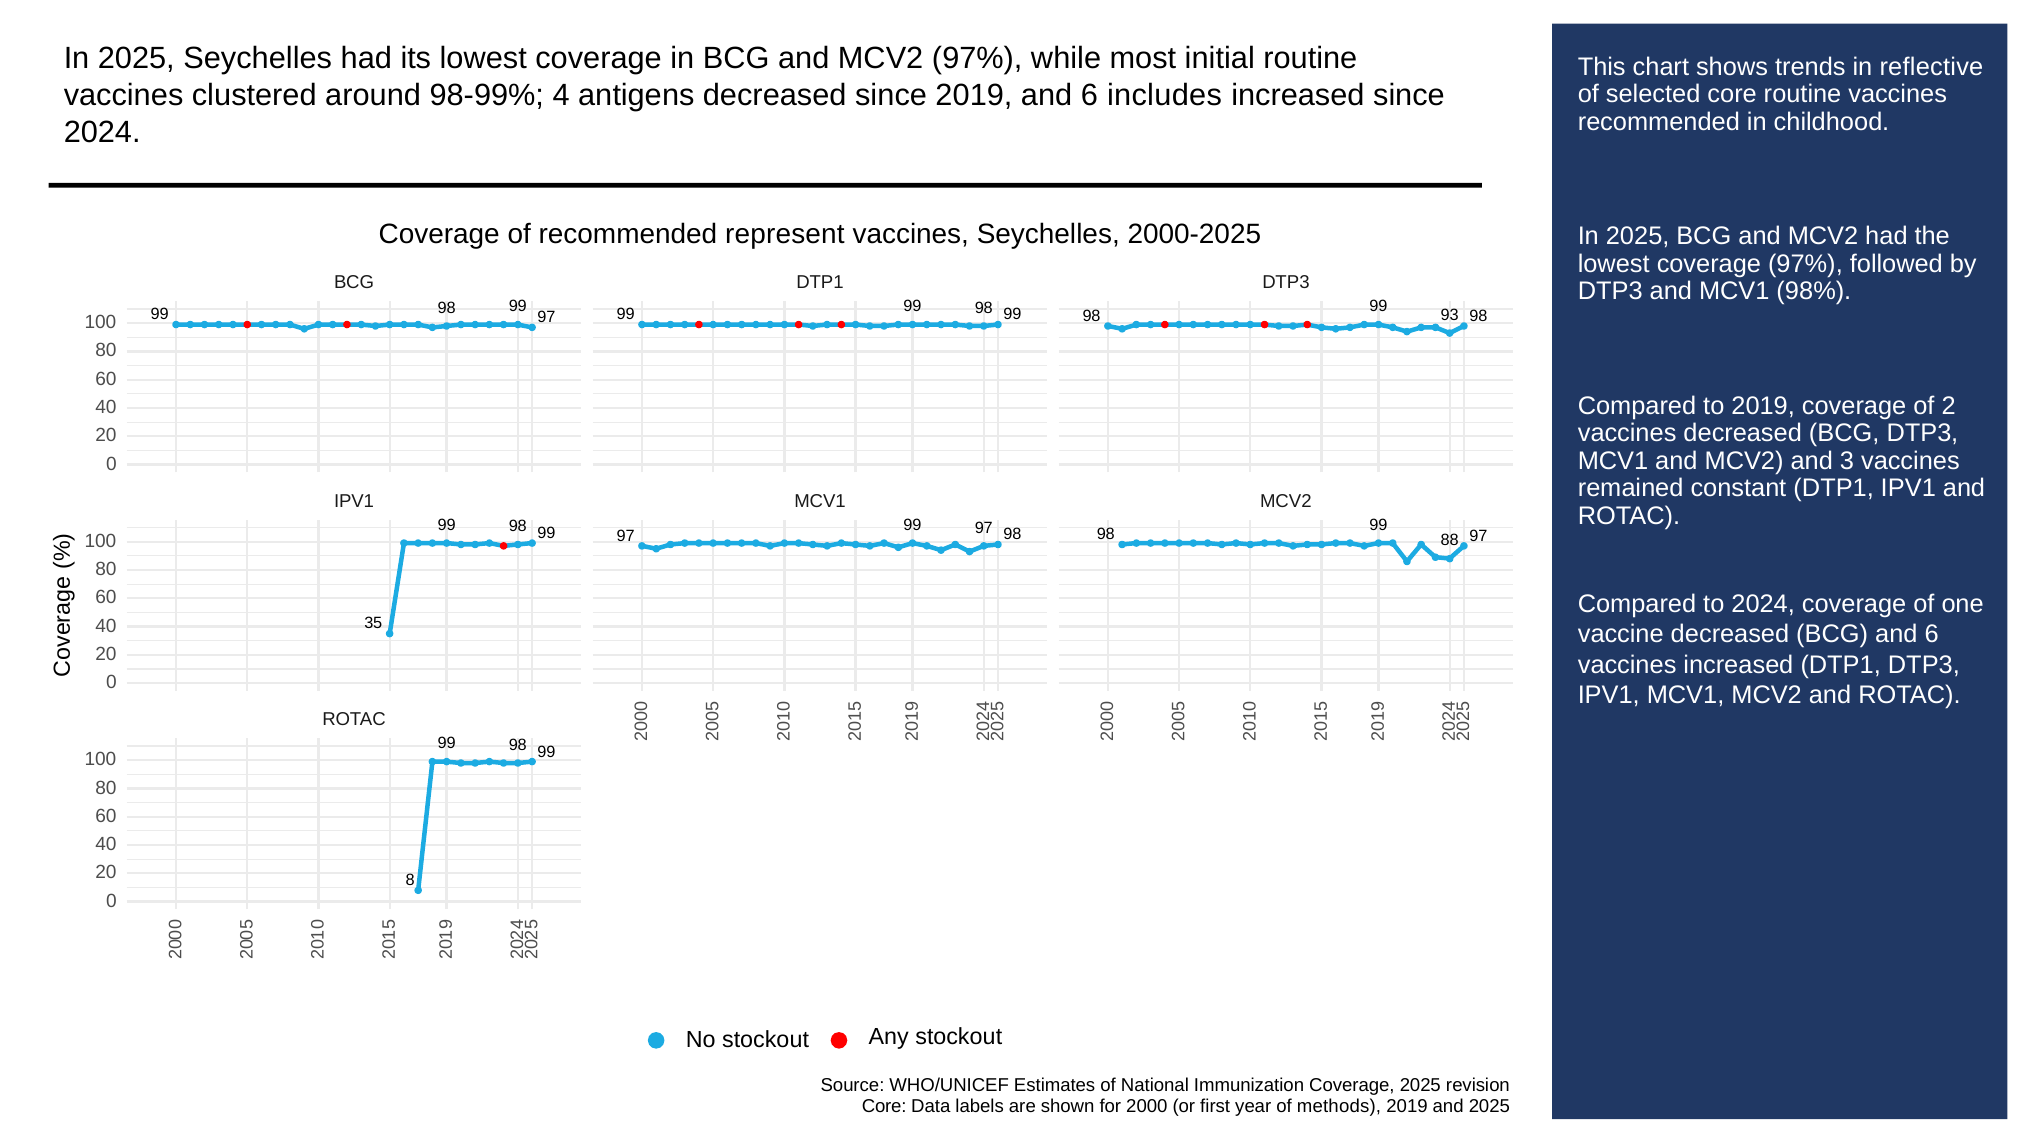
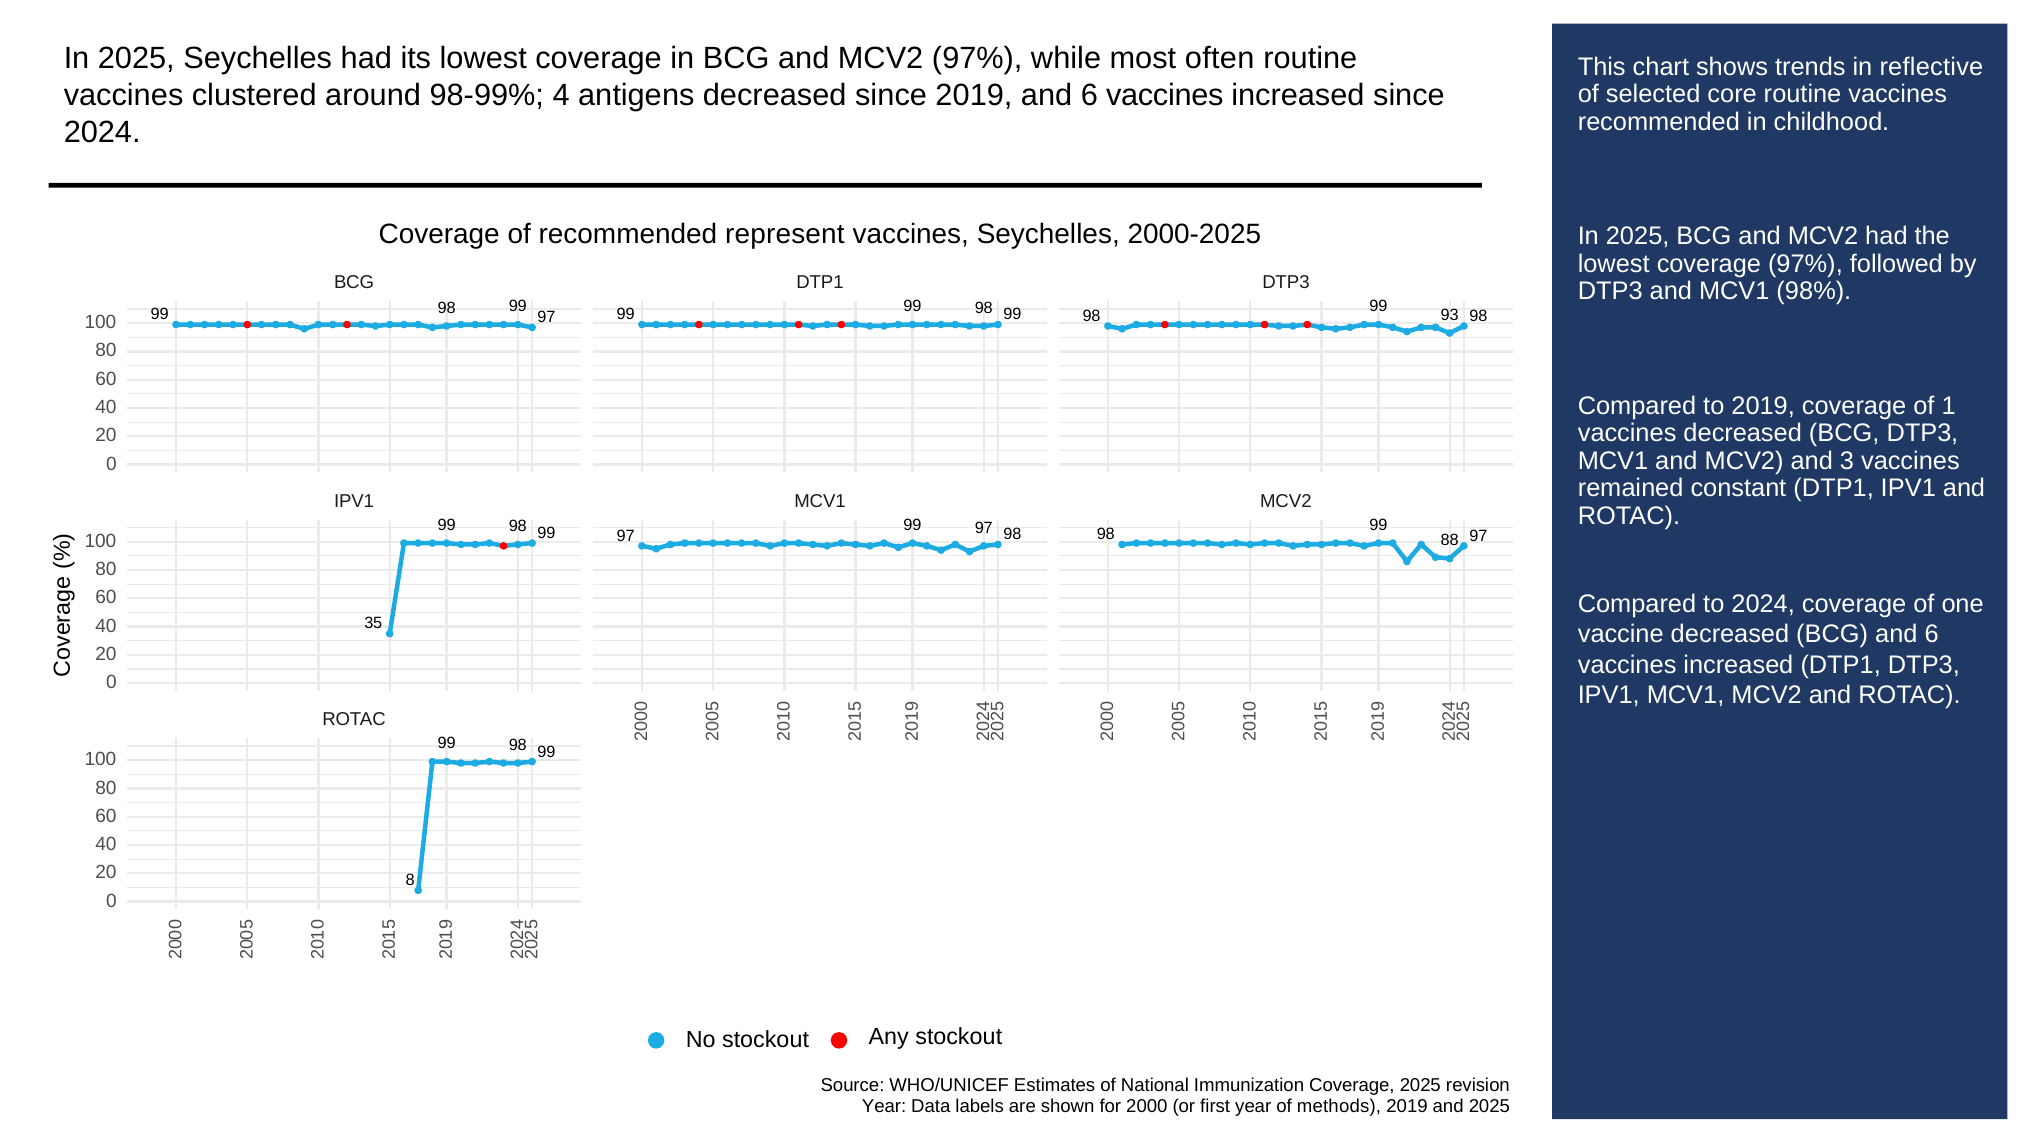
initial: initial -> often (1220, 59)
2019 and 6 includes: includes -> vaccines (1165, 95)
of 2: 2 -> 1 (1949, 406)
Core: Core -> Year (884, 1106)
